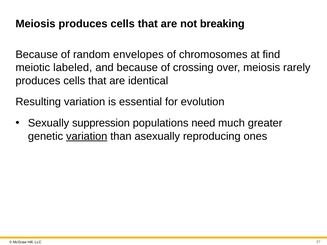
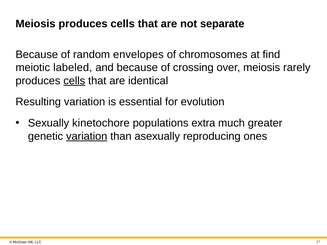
breaking: breaking -> separate (222, 24)
cells underline: none -> present (74, 81)
suppression: suppression -> kinetochore (101, 123)
need: need -> extra (203, 123)
